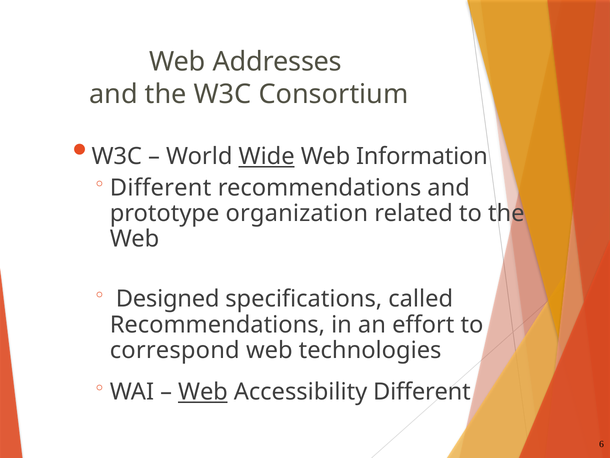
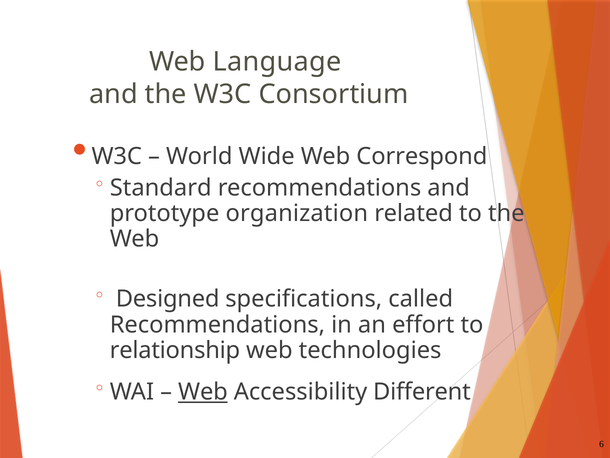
Addresses: Addresses -> Language (277, 62)
Wide underline: present -> none (267, 156)
Information: Information -> Correspond (422, 156)
Different: Different -> Standard (161, 188)
correspond: correspond -> relationship (175, 350)
